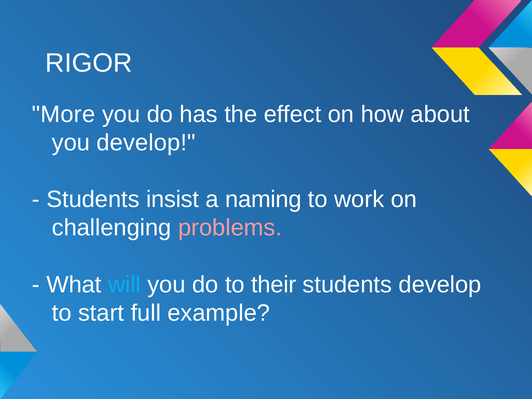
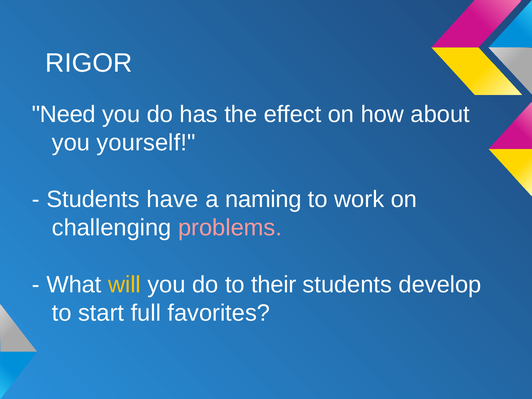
More: More -> Need (64, 114)
you develop: develop -> yourself (146, 143)
insist: insist -> have (172, 199)
will colour: light blue -> yellow (124, 285)
example: example -> favorites (219, 313)
